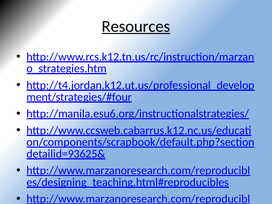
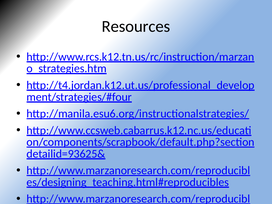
Resources underline: present -> none (136, 26)
